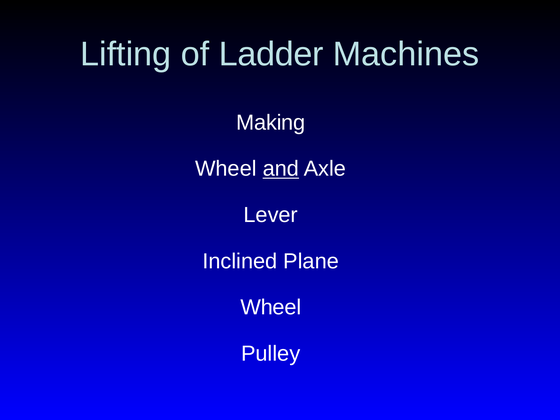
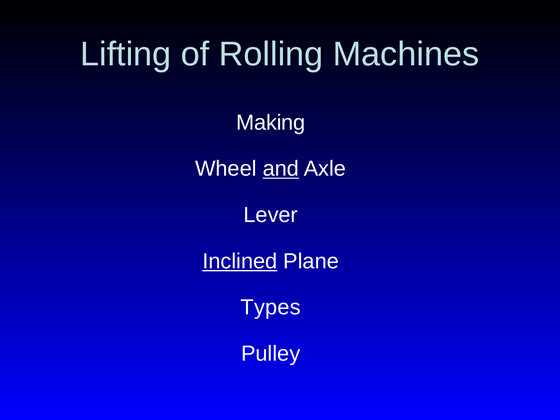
Ladder: Ladder -> Rolling (271, 54)
Inclined underline: none -> present (240, 261)
Wheel: Wheel -> Types (271, 307)
